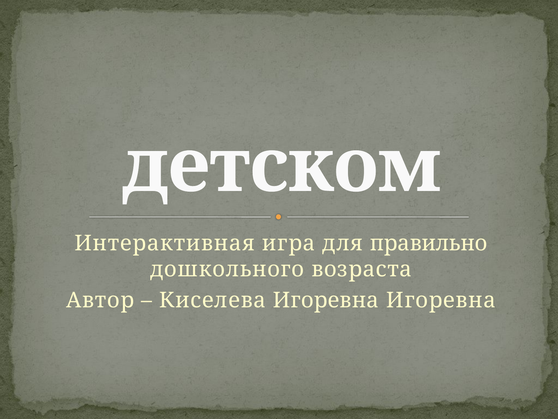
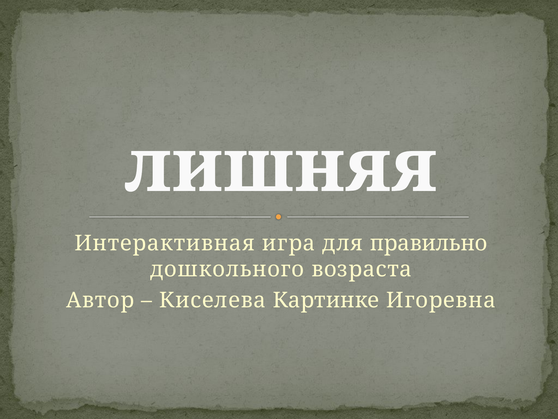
детском: детском -> лишняя (281, 166)
Киселева Игоревна: Игоревна -> Картинке (326, 300)
